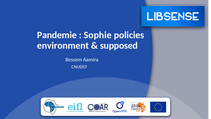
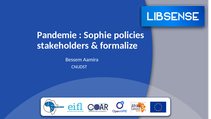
environment: environment -> stakeholders (63, 45)
supposed: supposed -> formalize (119, 45)
